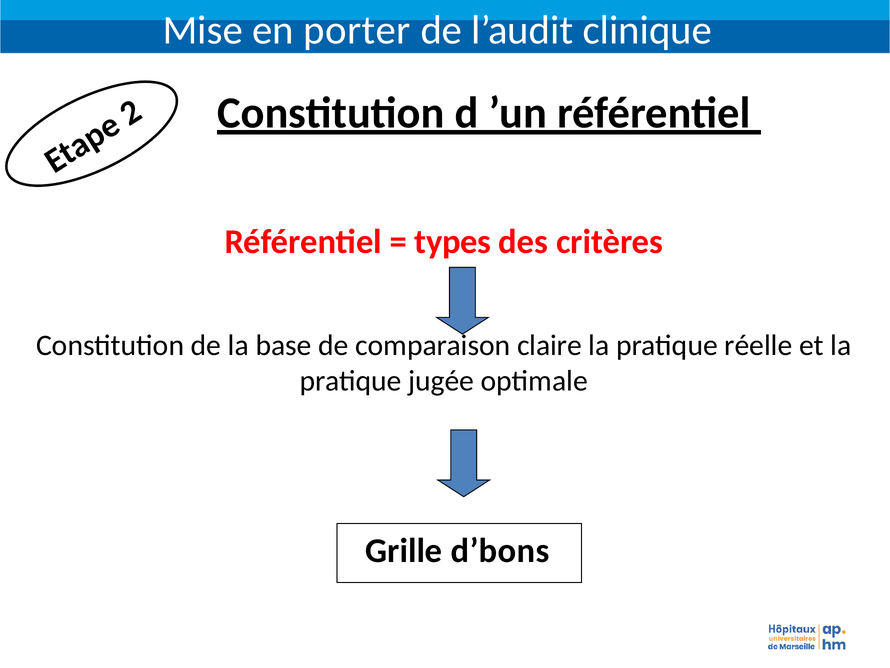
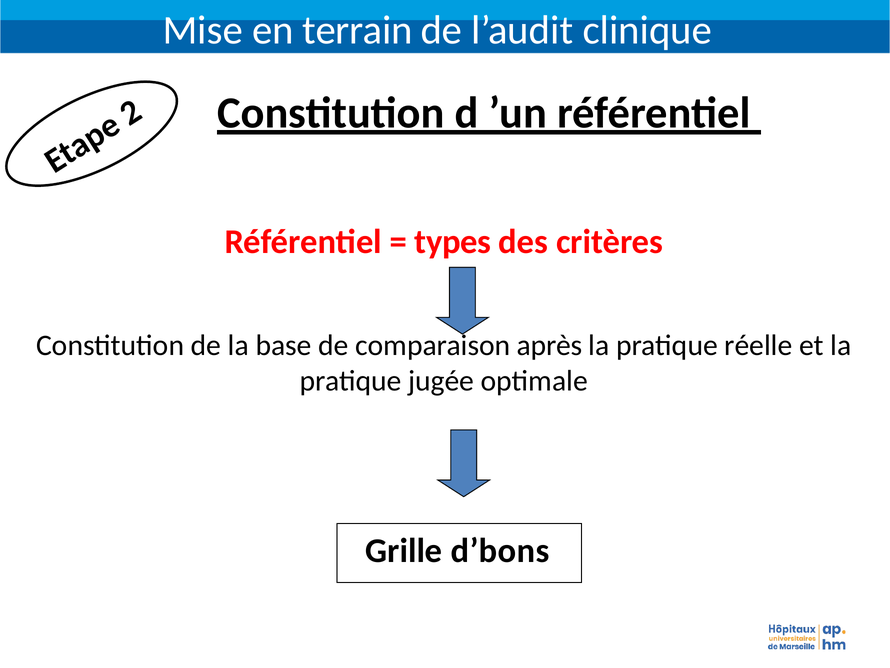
porter: porter -> terrain (357, 30)
claire: claire -> après (550, 345)
